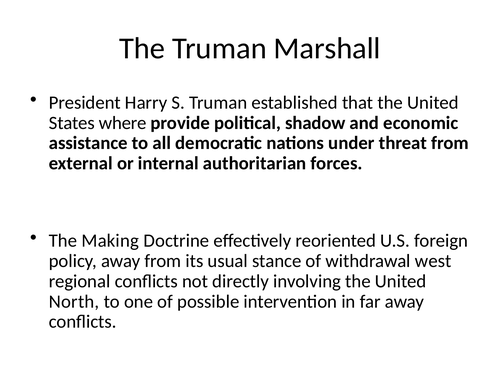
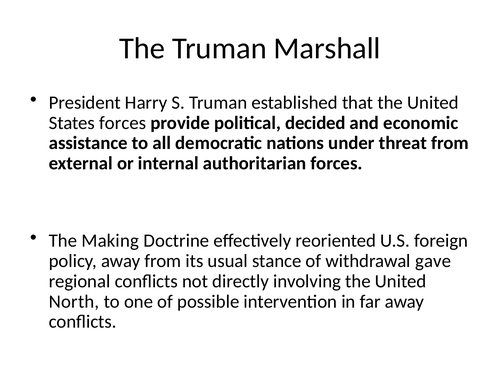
States where: where -> forces (123, 123)
shadow: shadow -> decided (315, 123)
west: west -> gave (433, 261)
